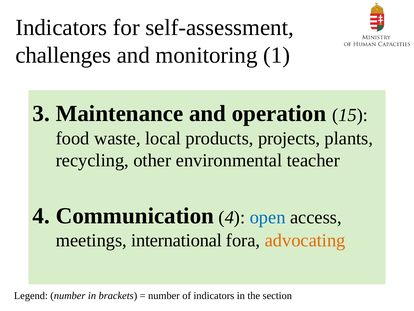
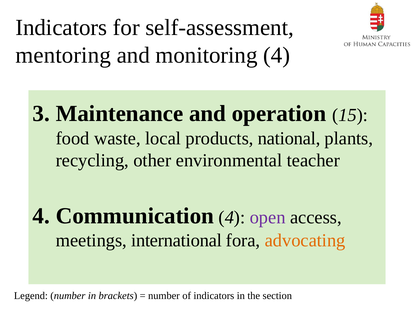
challenges: challenges -> mentoring (63, 55)
monitoring 1: 1 -> 4 (277, 55)
projects: projects -> national (289, 138)
open colour: blue -> purple (268, 217)
